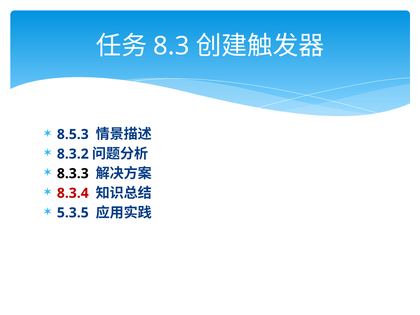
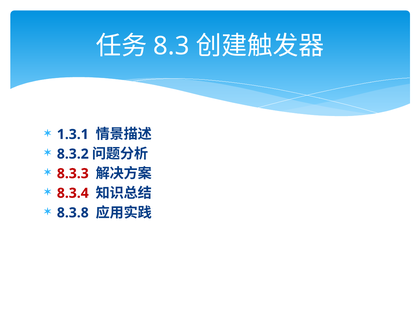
8.5.3: 8.5.3 -> 1.3.1 (73, 134)
8.3.3 colour: black -> red (73, 174)
5.3.5: 5.3.5 -> 8.3.8 (73, 213)
